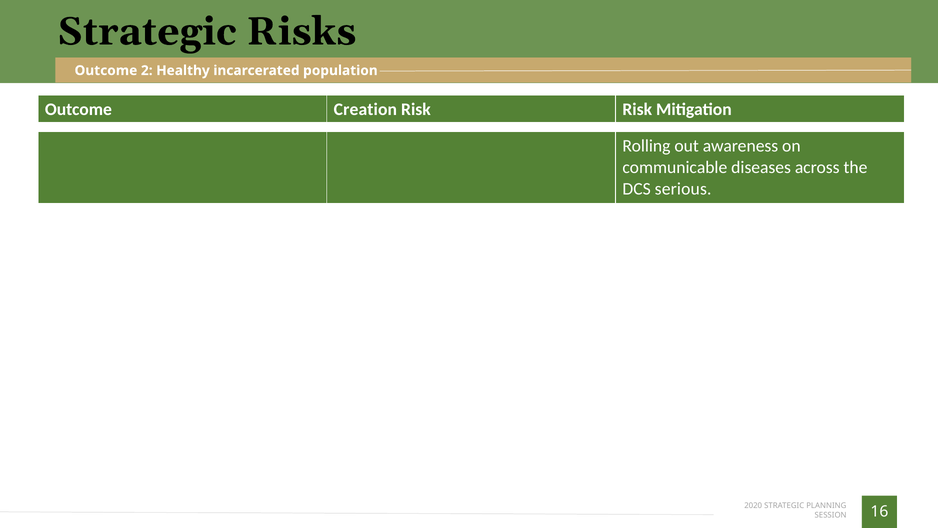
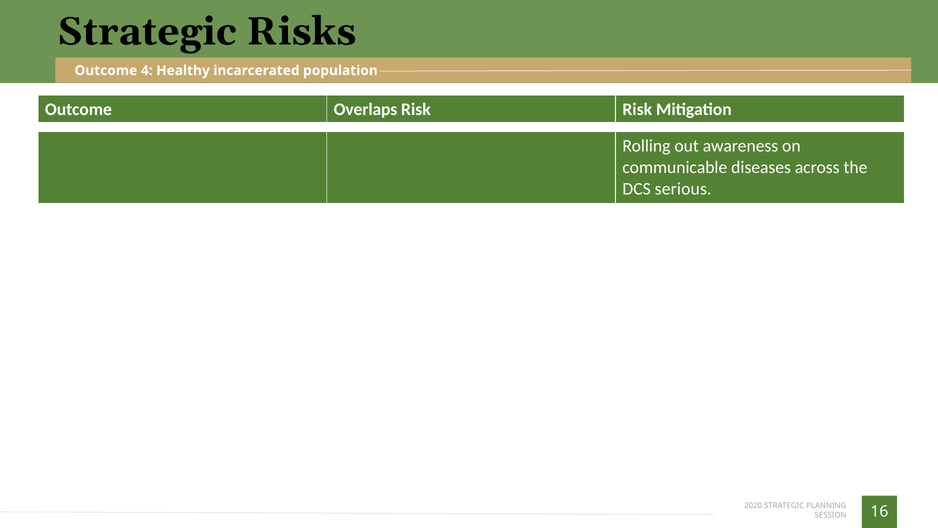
2: 2 -> 4 (147, 70)
Creation: Creation -> Overlaps (366, 109)
